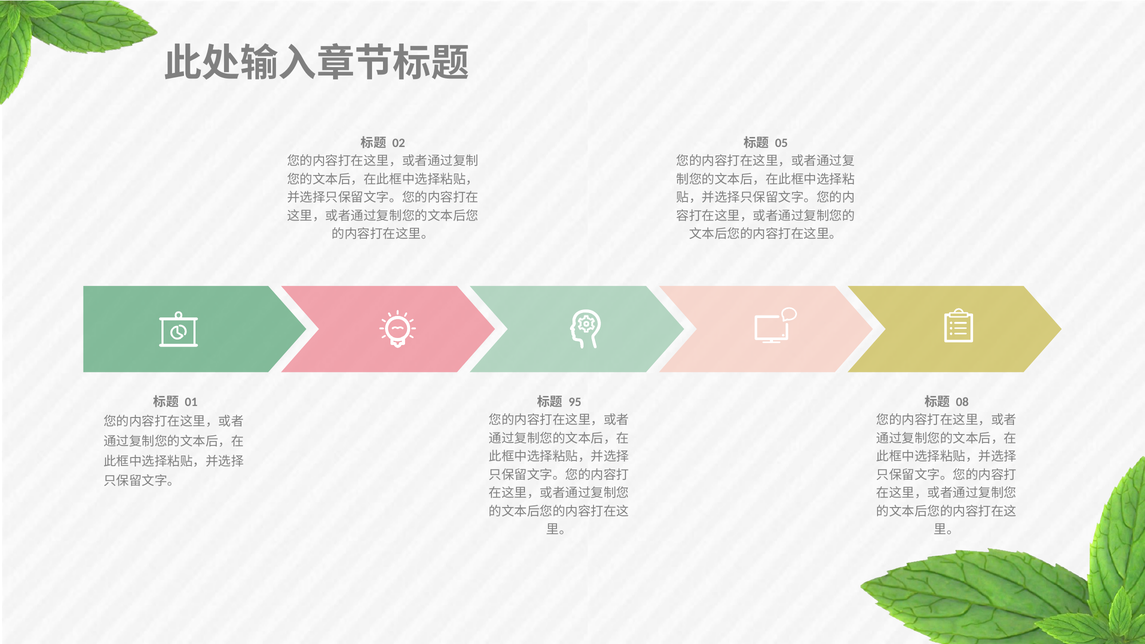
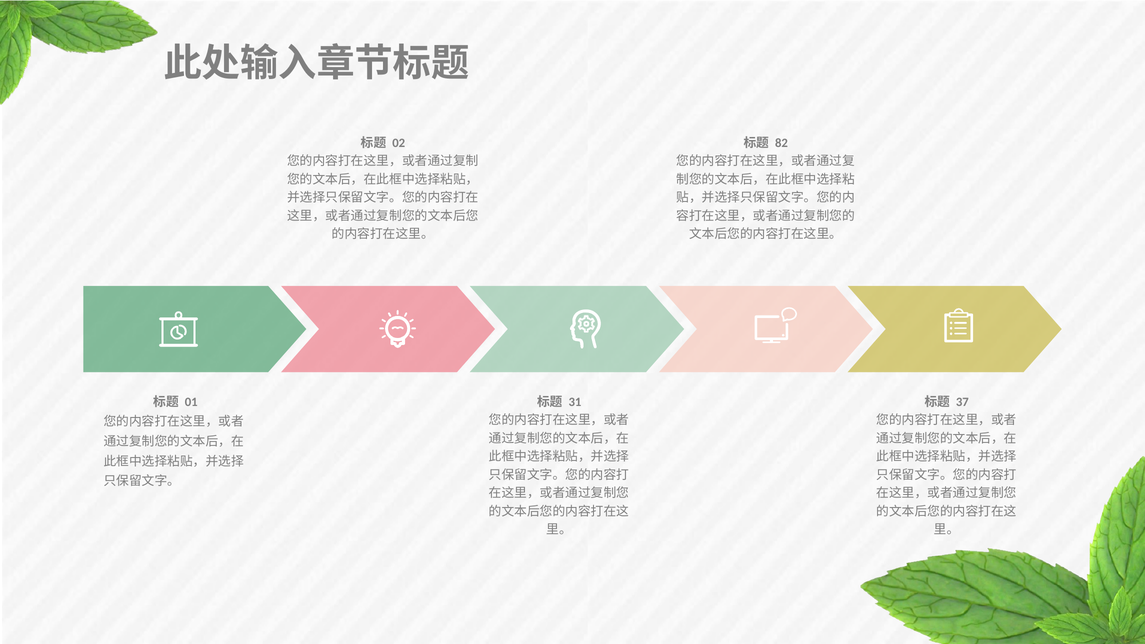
05: 05 -> 82 (781, 143)
95: 95 -> 31 (575, 402)
08: 08 -> 37 (962, 402)
